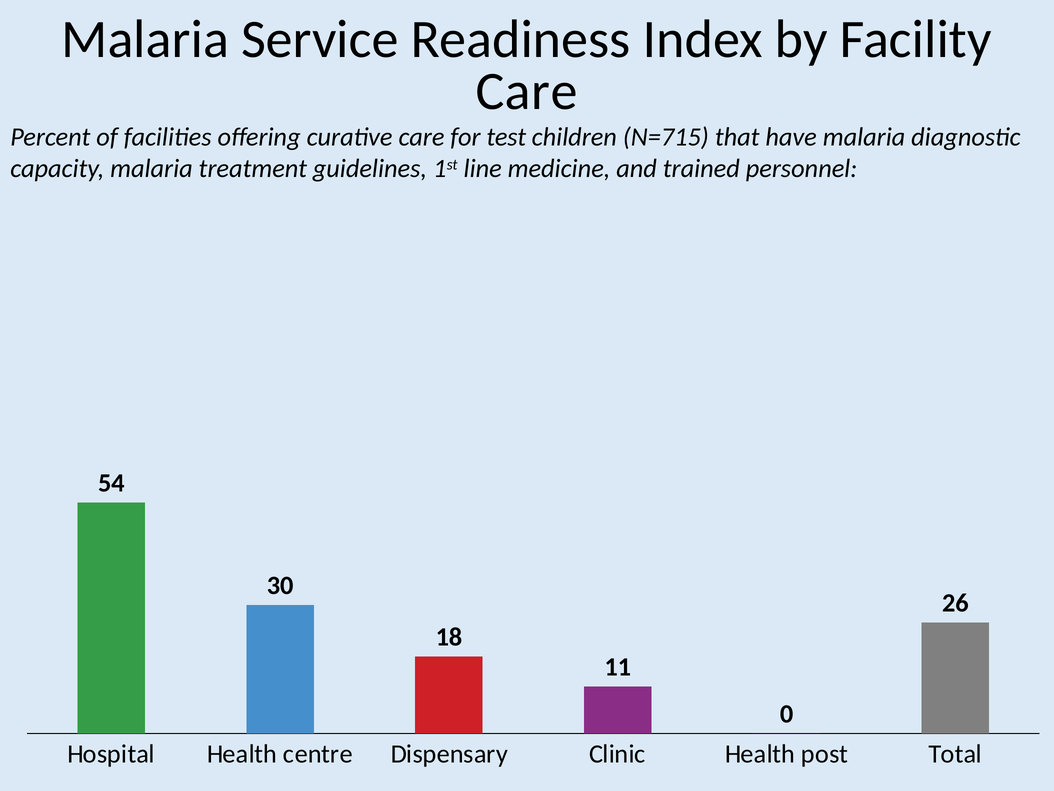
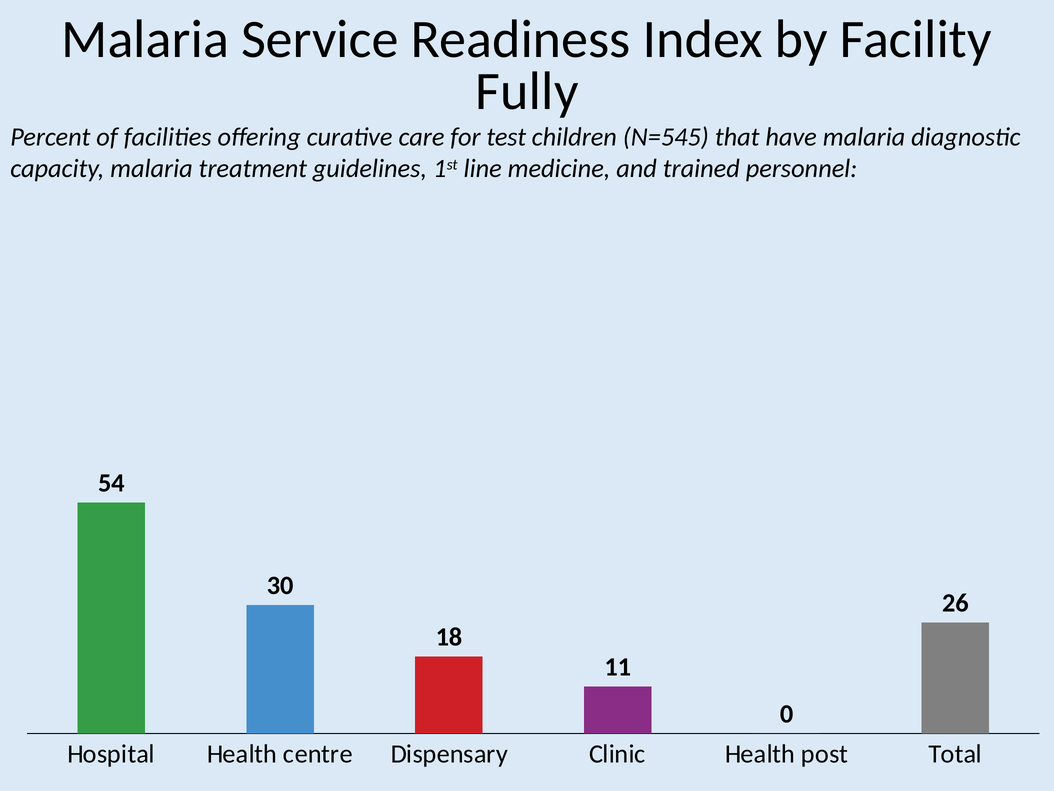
Care: Care -> Fully (527, 91)
N=715: N=715 -> N=545 (666, 137)
